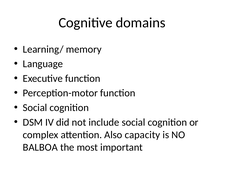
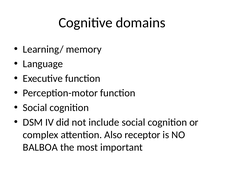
capacity: capacity -> receptor (143, 134)
